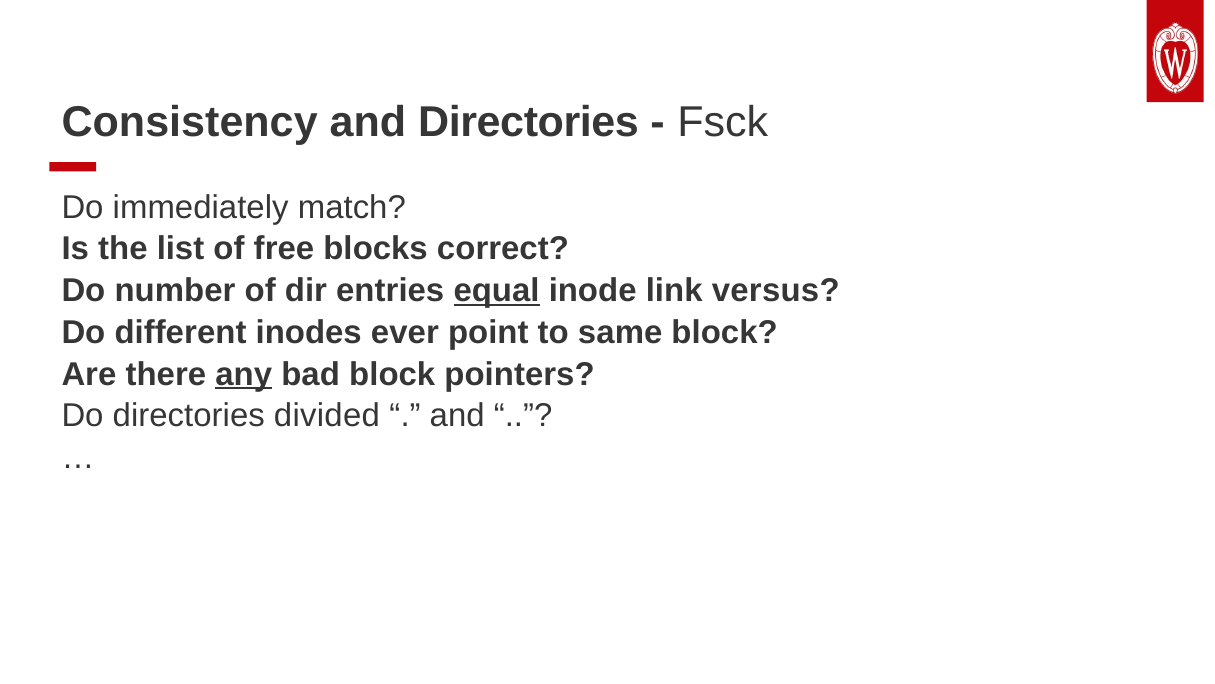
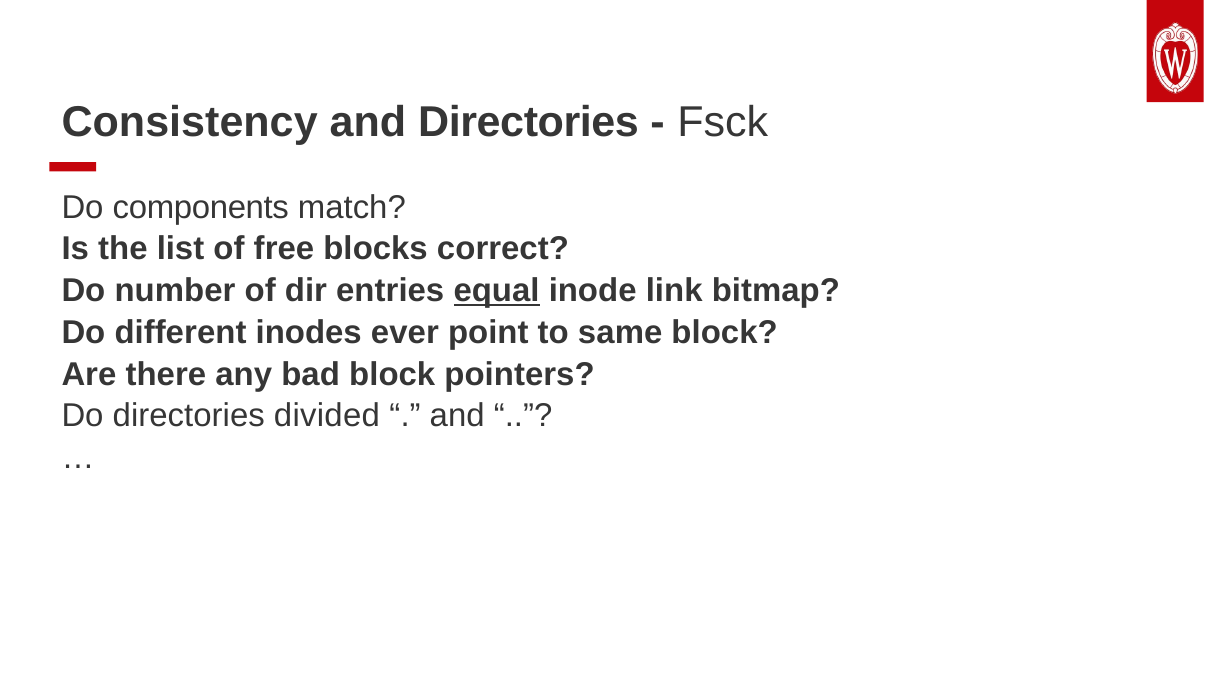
immediately: immediately -> components (201, 207)
versus: versus -> bitmap (776, 291)
any underline: present -> none (244, 374)
